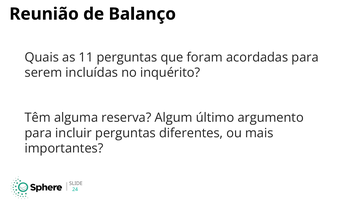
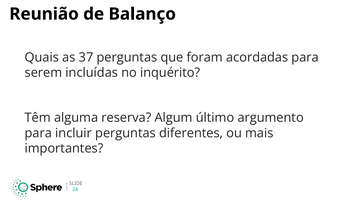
11: 11 -> 37 (86, 57)
